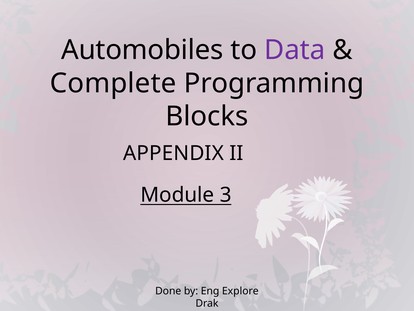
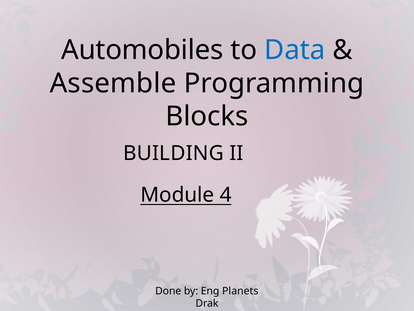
Data colour: purple -> blue (295, 50)
Complete: Complete -> Assemble (113, 83)
APPENDIX: APPENDIX -> BUILDING (174, 153)
3: 3 -> 4 (226, 195)
Explore: Explore -> Planets (240, 291)
